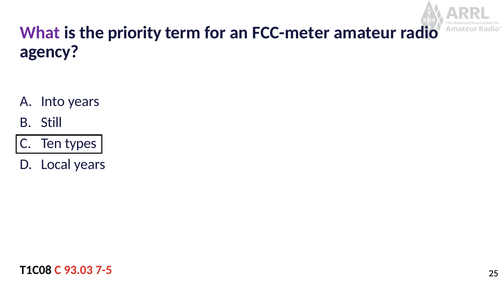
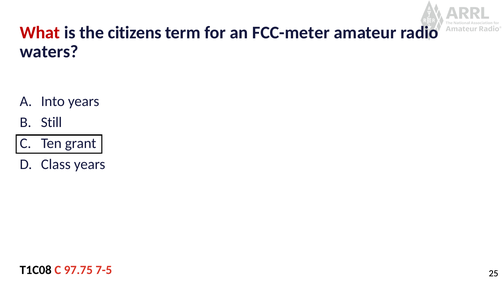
What colour: purple -> red (40, 33)
priority: priority -> citizens (135, 33)
agency: agency -> waters (49, 52)
types: types -> grant (81, 144)
Local: Local -> Class (56, 165)
93.03: 93.03 -> 97.75 (78, 270)
